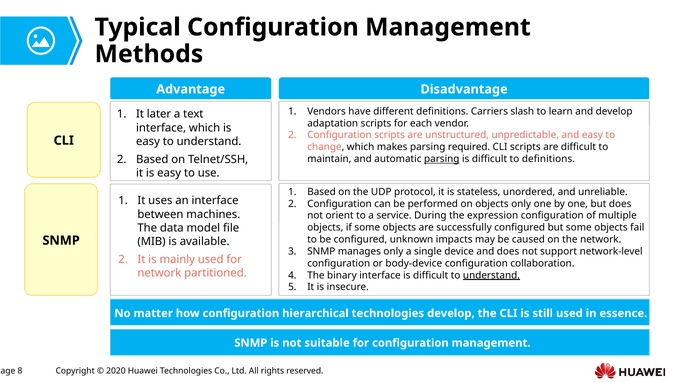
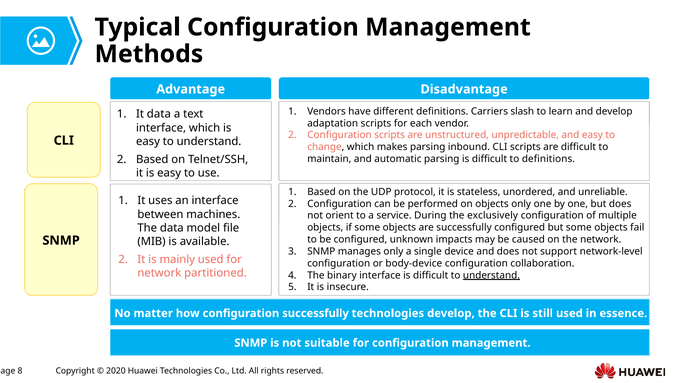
It later: later -> data (159, 114)
required: required -> inbound (469, 147)
parsing underline: present -> none (442, 159)
expression: expression -> exclusively (493, 215)
configuration hierarchical: hierarchical -> successfully (315, 313)
